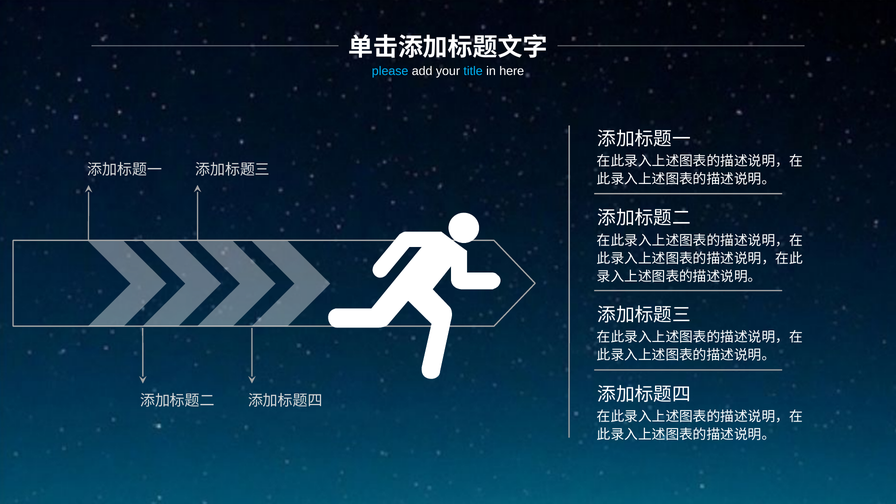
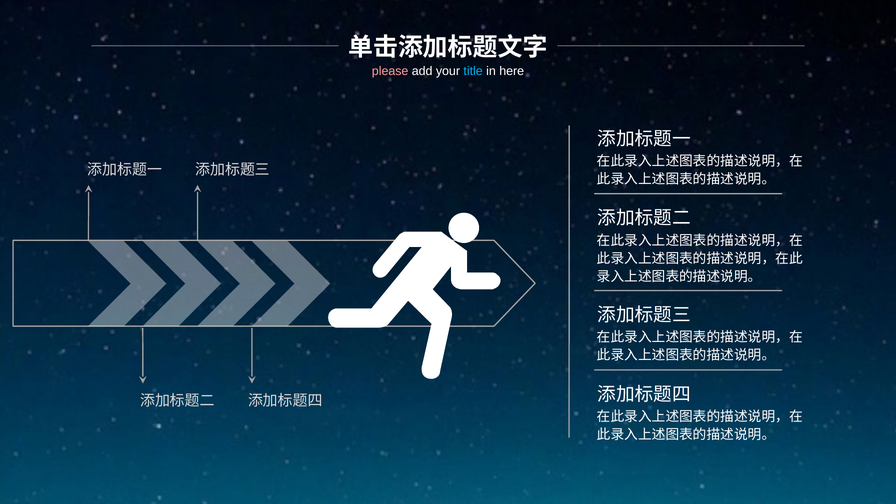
please colour: light blue -> pink (390, 71)
